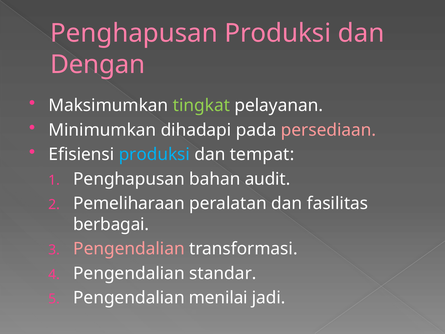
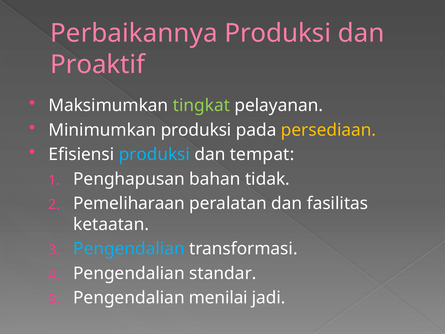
Penghapusan: Penghapusan -> Perbaikannya (134, 33)
Dengan: Dengan -> Proaktif (98, 64)
Minimumkan dihadapi: dihadapi -> produksi (196, 130)
persediaan colour: pink -> yellow (329, 130)
audit: audit -> tidak (267, 179)
berbagai: berbagai -> ketaatan (111, 224)
Pengendalian colour: pink -> light blue (129, 249)
